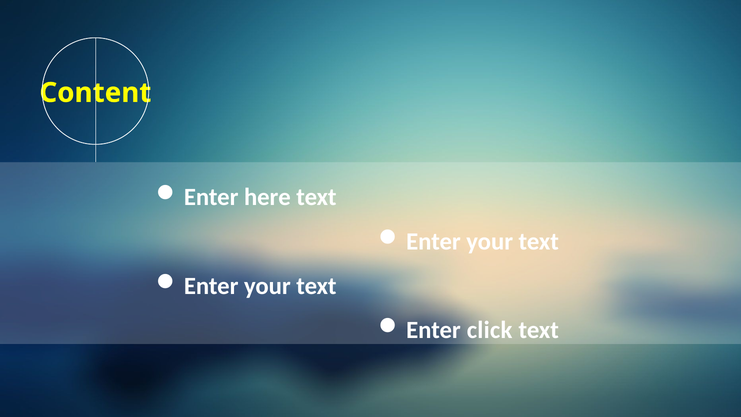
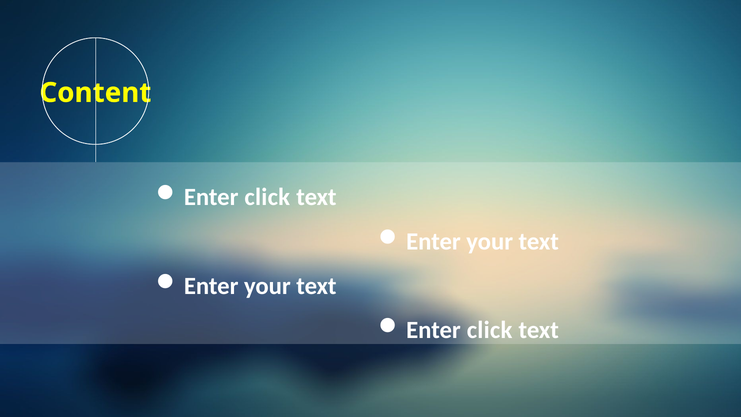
here: here -> click (267, 197)
